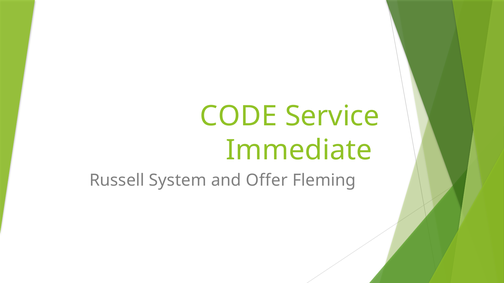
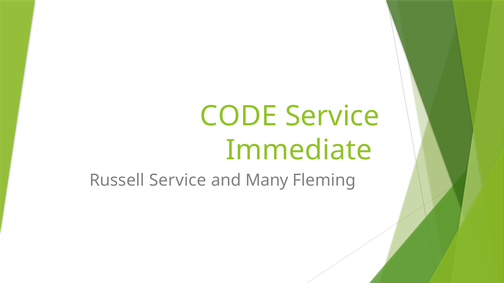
Russell System: System -> Service (178, 181)
Offer: Offer -> Many (267, 181)
